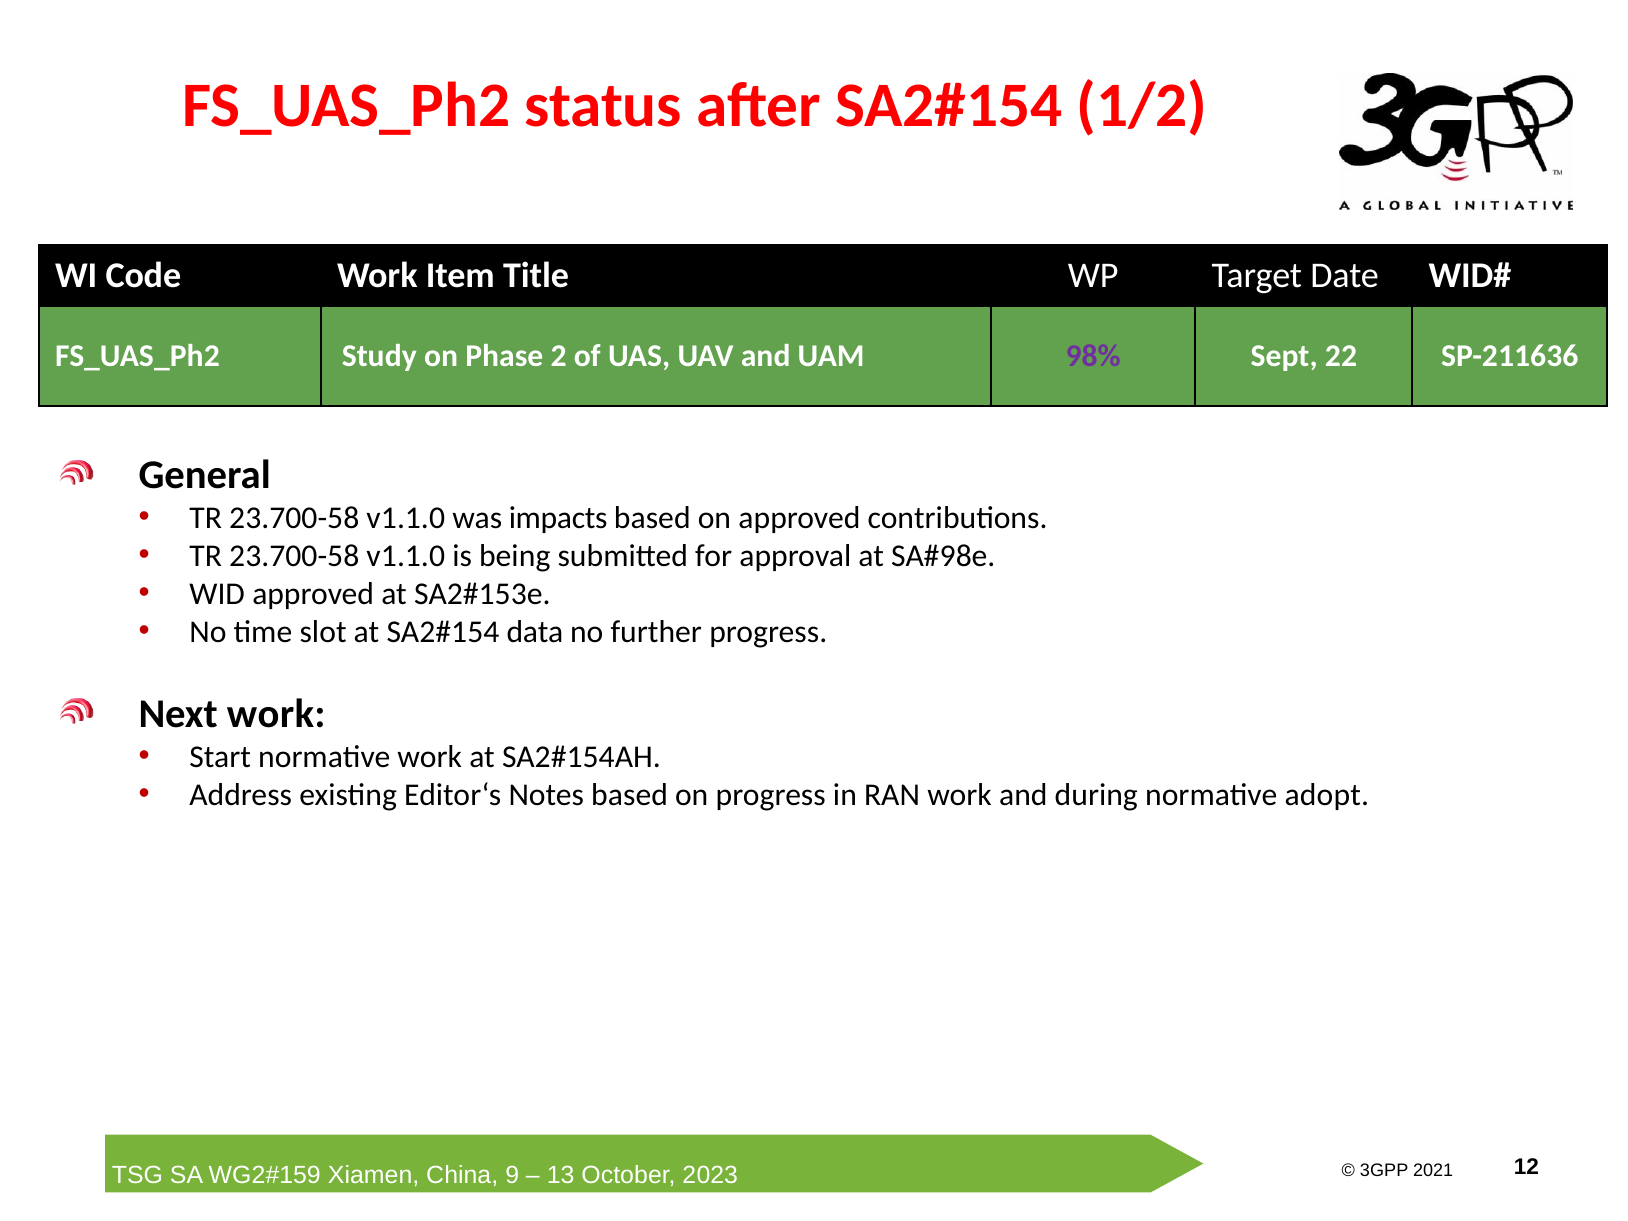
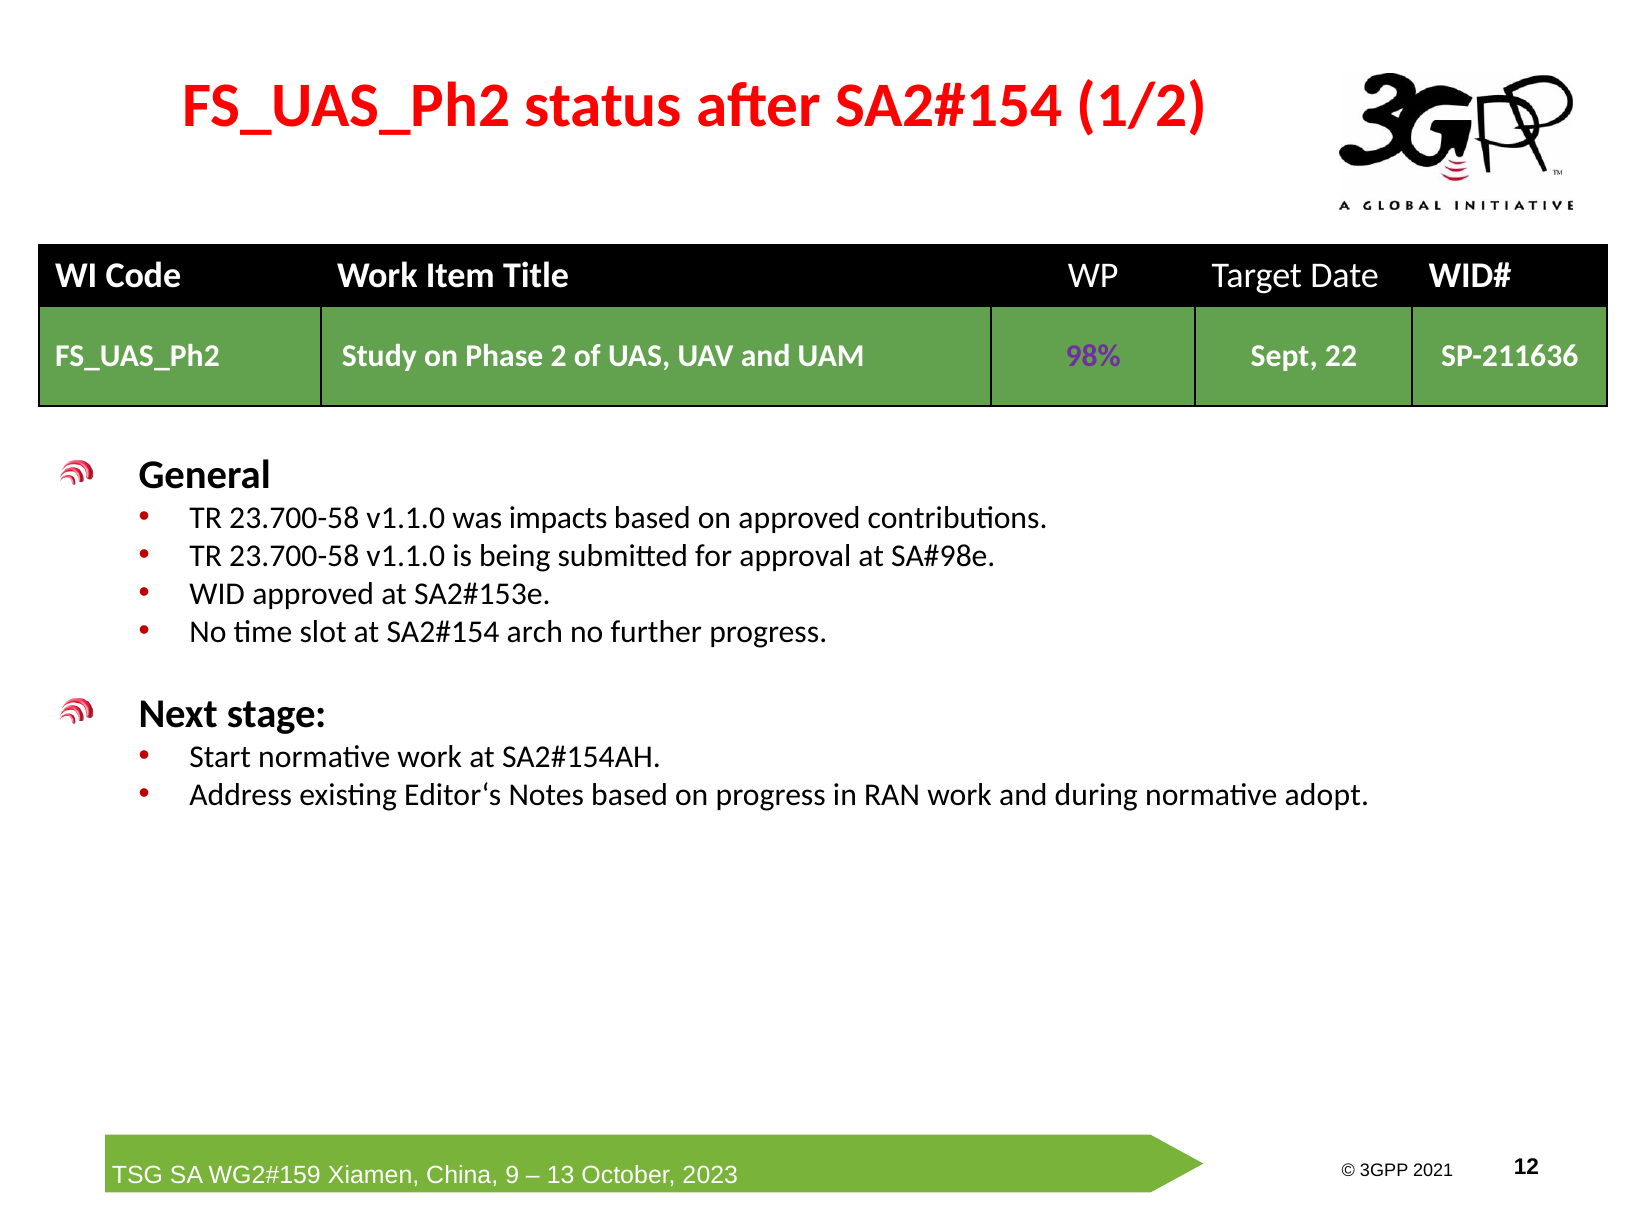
data: data -> arch (535, 632)
Next work: work -> stage (277, 714)
